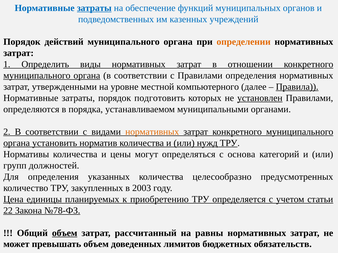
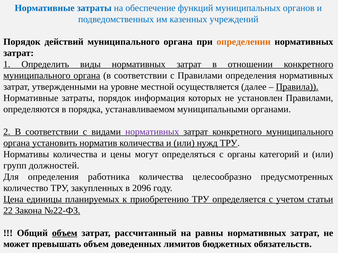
затраты underline: present -> none (94, 8)
компьютерного: компьютерного -> осуществляется (208, 87)
подготовить: подготовить -> информация (160, 98)
установлен underline: present -> none (260, 98)
нормативных colour: orange -> purple (152, 132)
основа: основа -> органы (242, 154)
указанных: указанных -> работника (109, 177)
2003: 2003 -> 2096 (142, 188)
№78-ФЗ: №78-ФЗ -> №22-ФЗ (62, 211)
